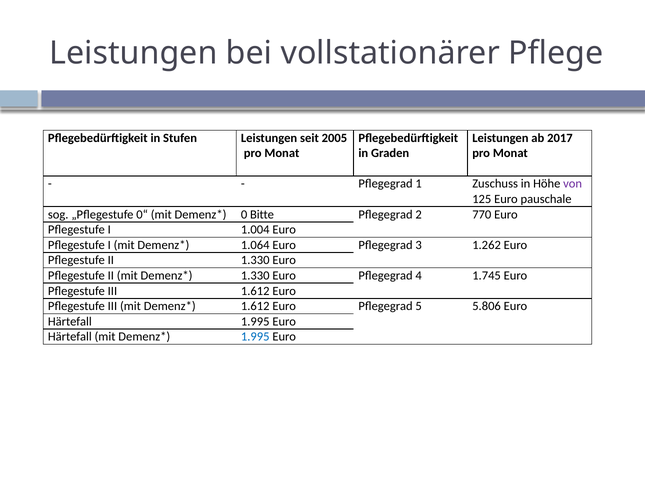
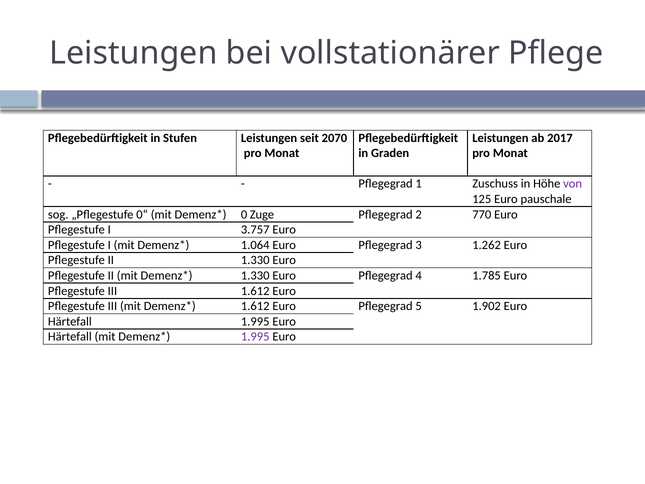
2005: 2005 -> 2070 (334, 138)
Bitte: Bitte -> Zuge (262, 214)
1.004: 1.004 -> 3.757 (255, 230)
1.745: 1.745 -> 1.785 (487, 275)
5.806: 5.806 -> 1.902 (487, 306)
1.995 colour: blue -> purple (255, 337)
